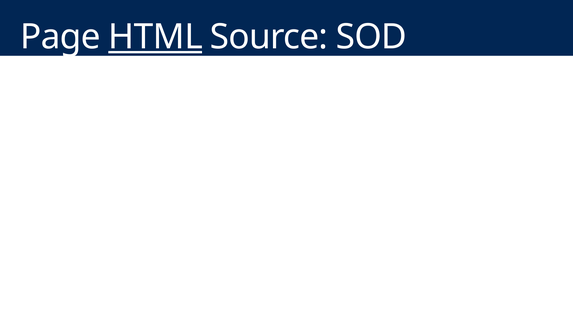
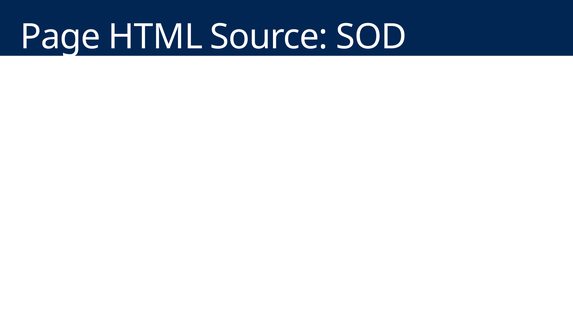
HTML underline: present -> none (155, 37)
